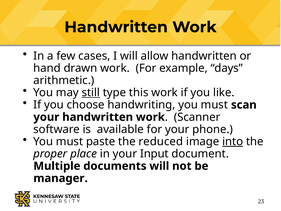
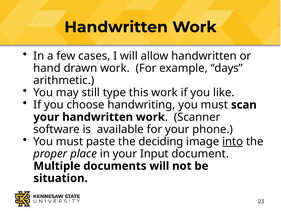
still underline: present -> none (91, 92)
reduced: reduced -> deciding (161, 141)
manager: manager -> situation (61, 178)
